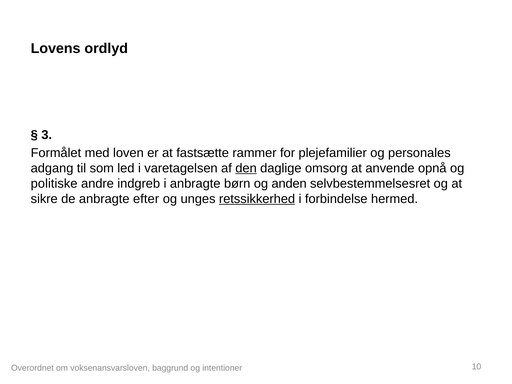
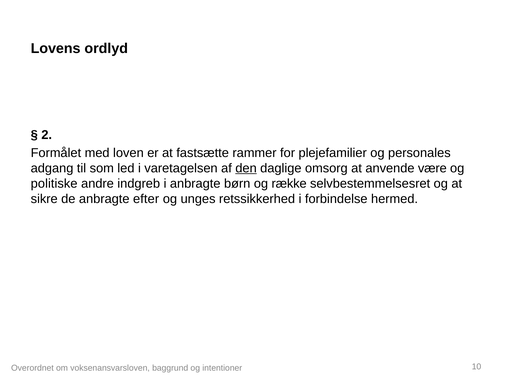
3: 3 -> 2 (47, 135)
opnå: opnå -> være (432, 168)
anden: anden -> række (289, 184)
retssikkerhed underline: present -> none (257, 199)
